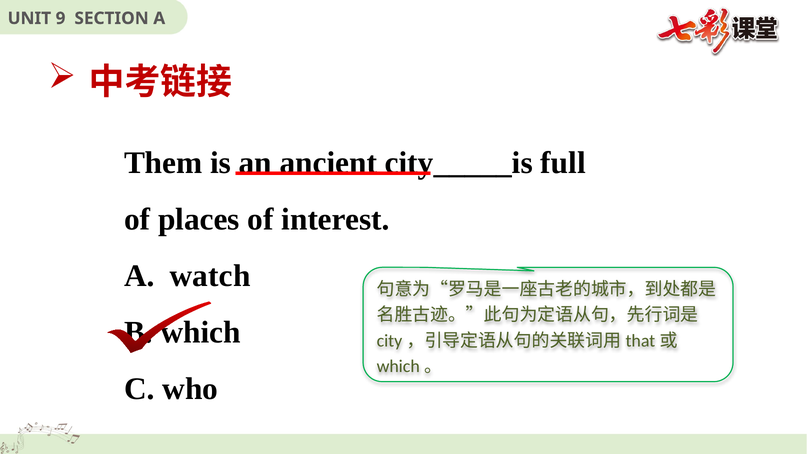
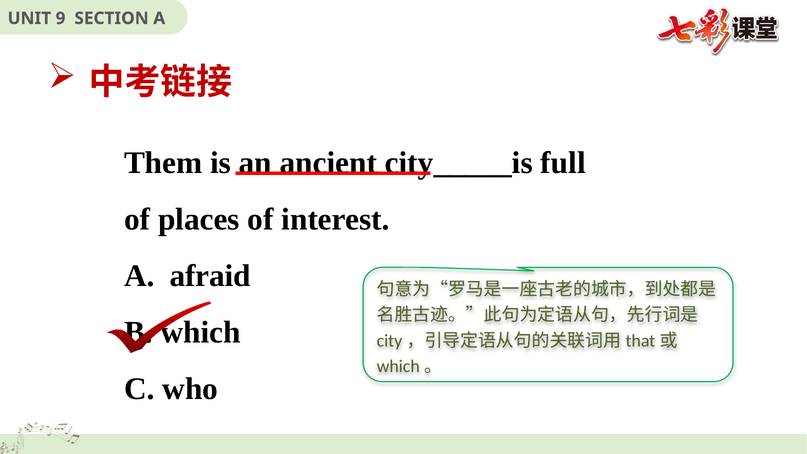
watch: watch -> afraid (210, 276)
